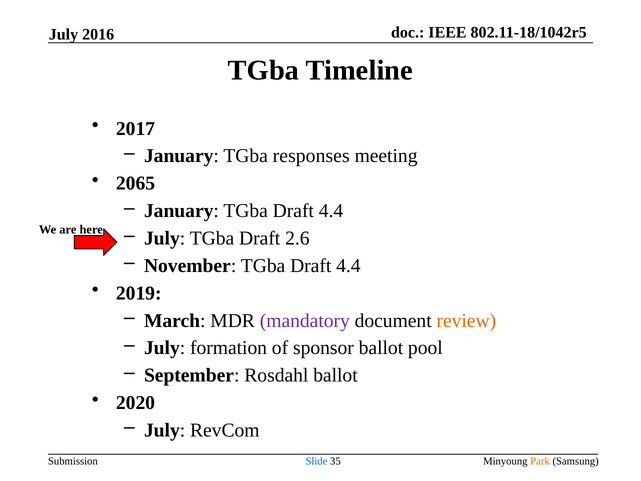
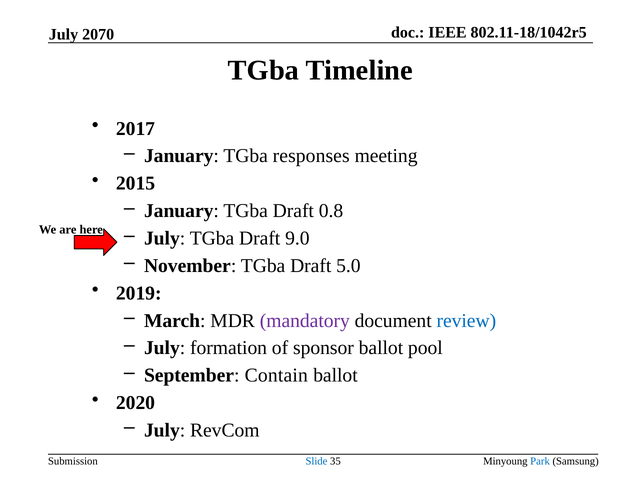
2016: 2016 -> 2070 (98, 34)
2065: 2065 -> 2015 (136, 183)
January TGba Draft 4.4: 4.4 -> 0.8 (331, 211)
2.6: 2.6 -> 9.0 (297, 238)
November TGba Draft 4.4: 4.4 -> 5.0 (348, 266)
review colour: orange -> blue (466, 320)
Rosdahl: Rosdahl -> Contain (276, 375)
Park colour: orange -> blue (540, 461)
